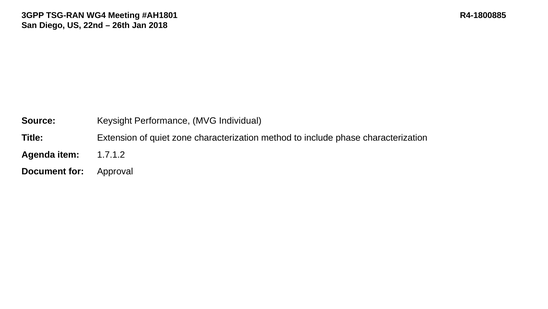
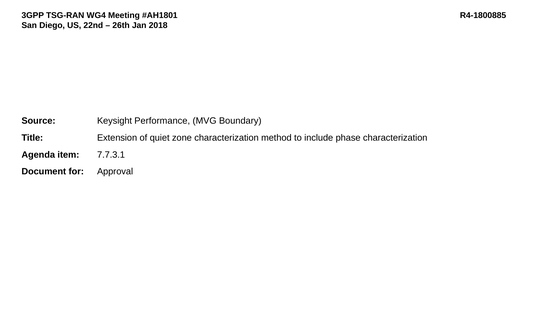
Individual: Individual -> Boundary (240, 121)
1.7.1.2: 1.7.1.2 -> 7.7.3.1 (111, 154)
